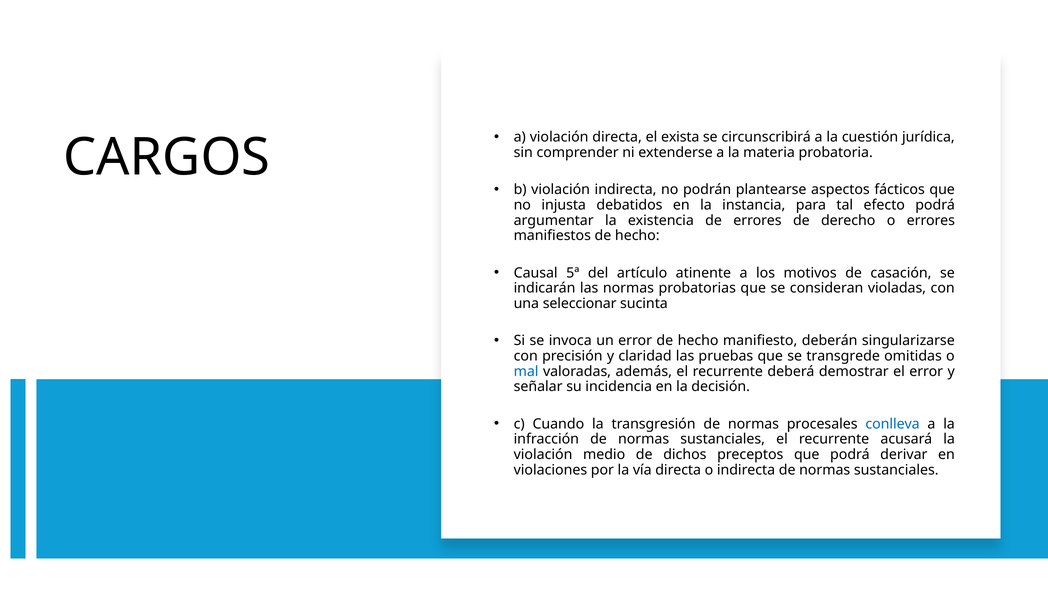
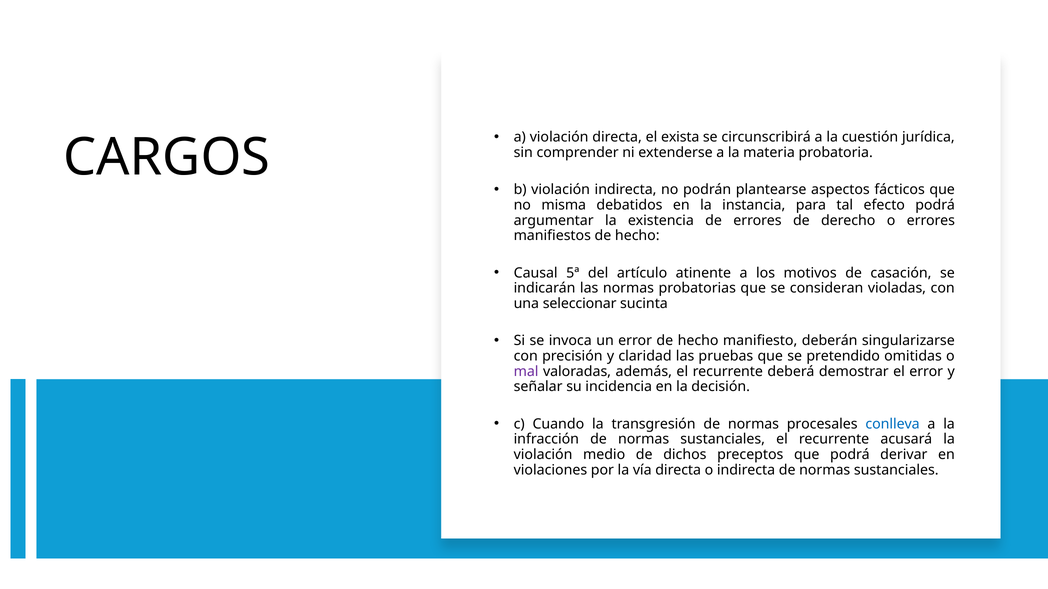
injusta: injusta -> misma (564, 205)
transgrede: transgrede -> pretendido (843, 356)
mal colour: blue -> purple (526, 372)
